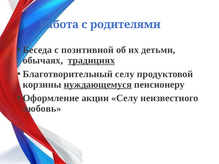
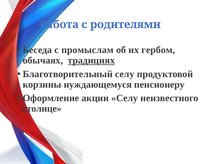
позитивной: позитивной -> промыслам (87, 50)
детьми: детьми -> гербом (158, 50)
нуждающемуся underline: present -> none (98, 85)
любовь: любовь -> столице (42, 109)
